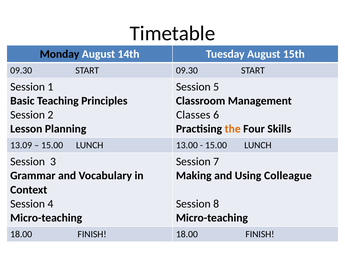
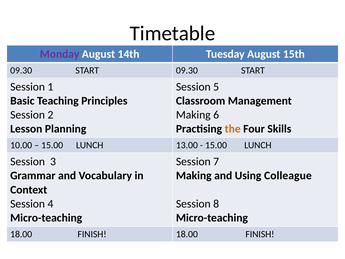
Monday colour: black -> purple (60, 54)
Classes: Classes -> Making (193, 115)
13.09: 13.09 -> 10.00 (21, 145)
